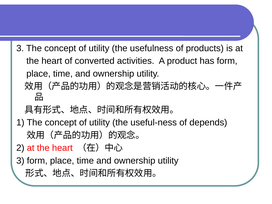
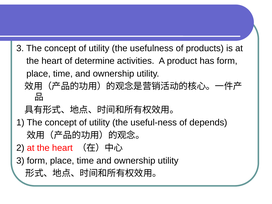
converted: converted -> determine (95, 61)
